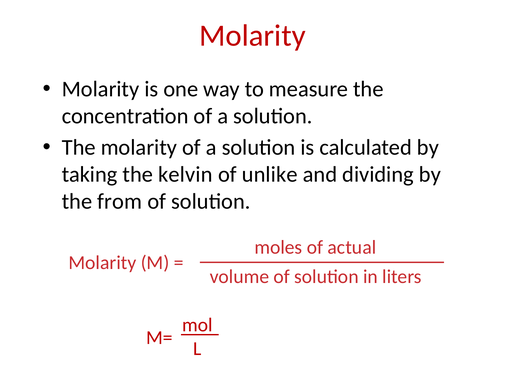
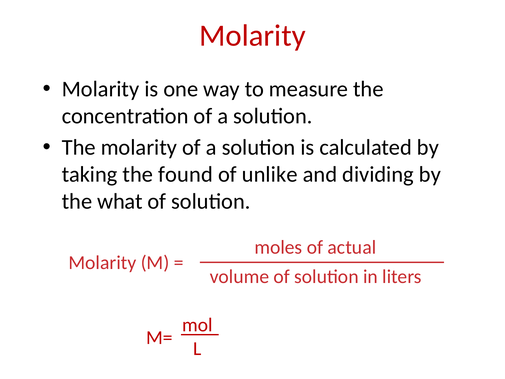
kelvin: kelvin -> found (185, 174)
from: from -> what (120, 201)
